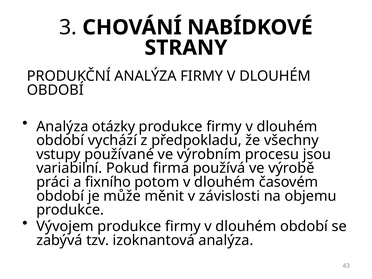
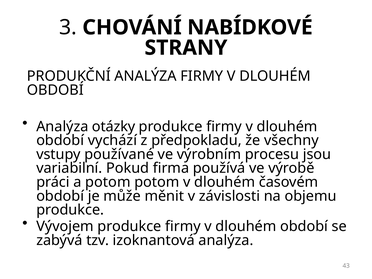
a fixního: fixního -> potom (108, 182)
